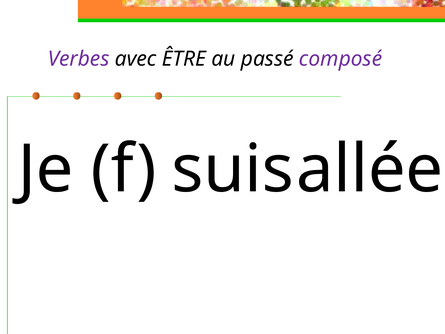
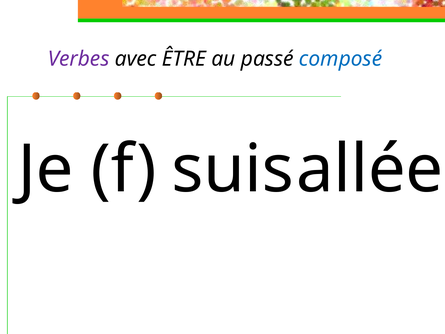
composé colour: purple -> blue (341, 59)
